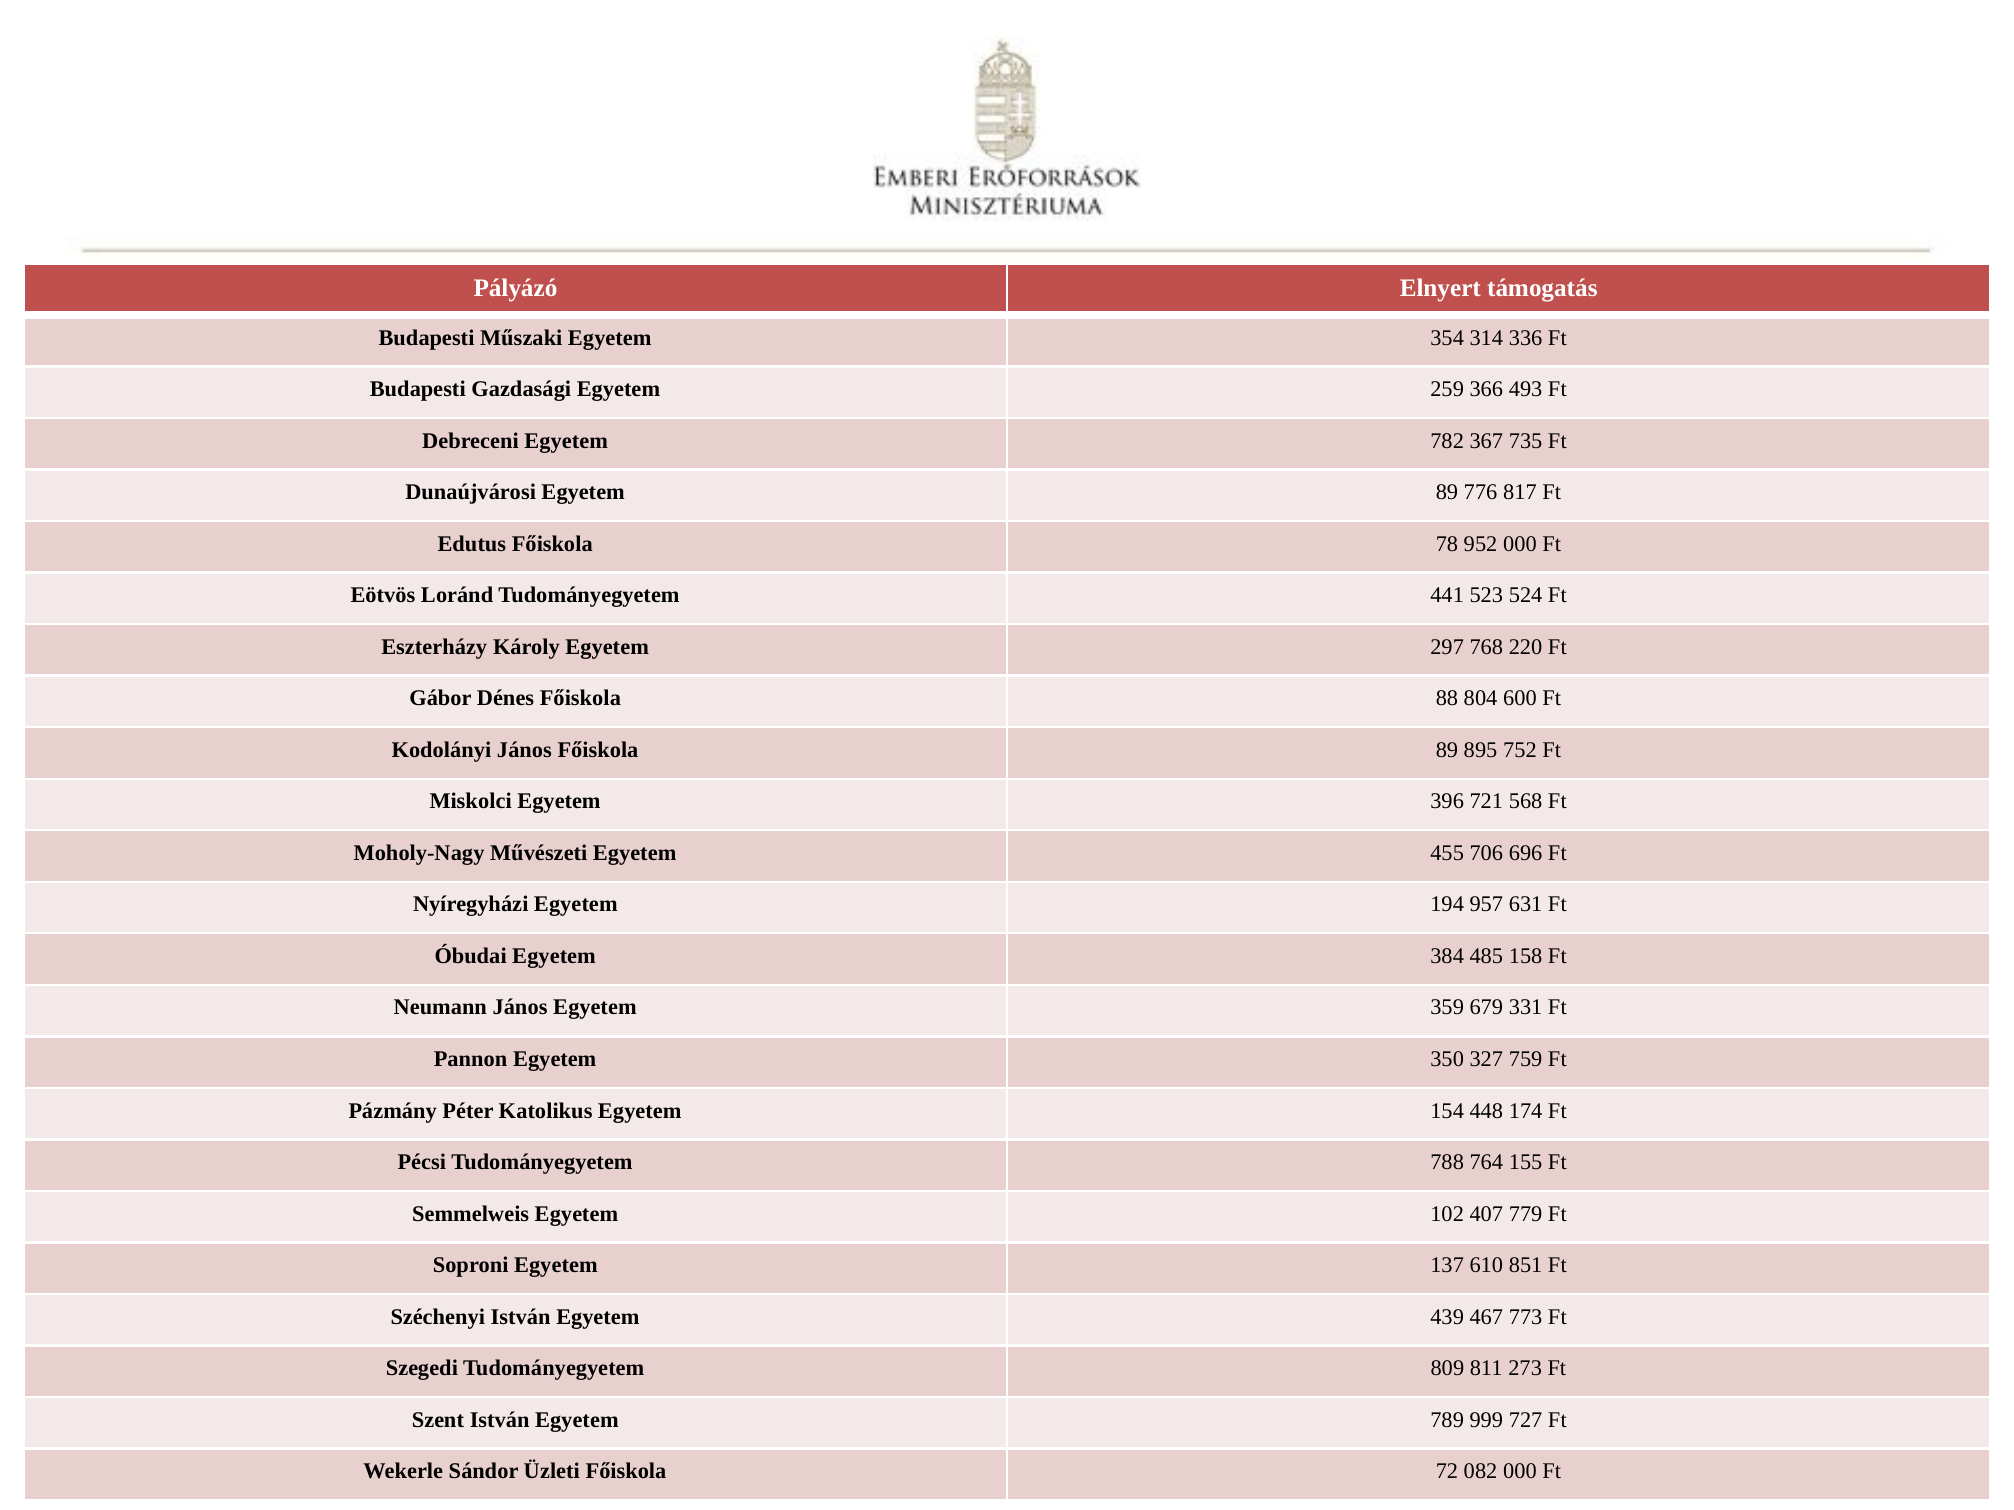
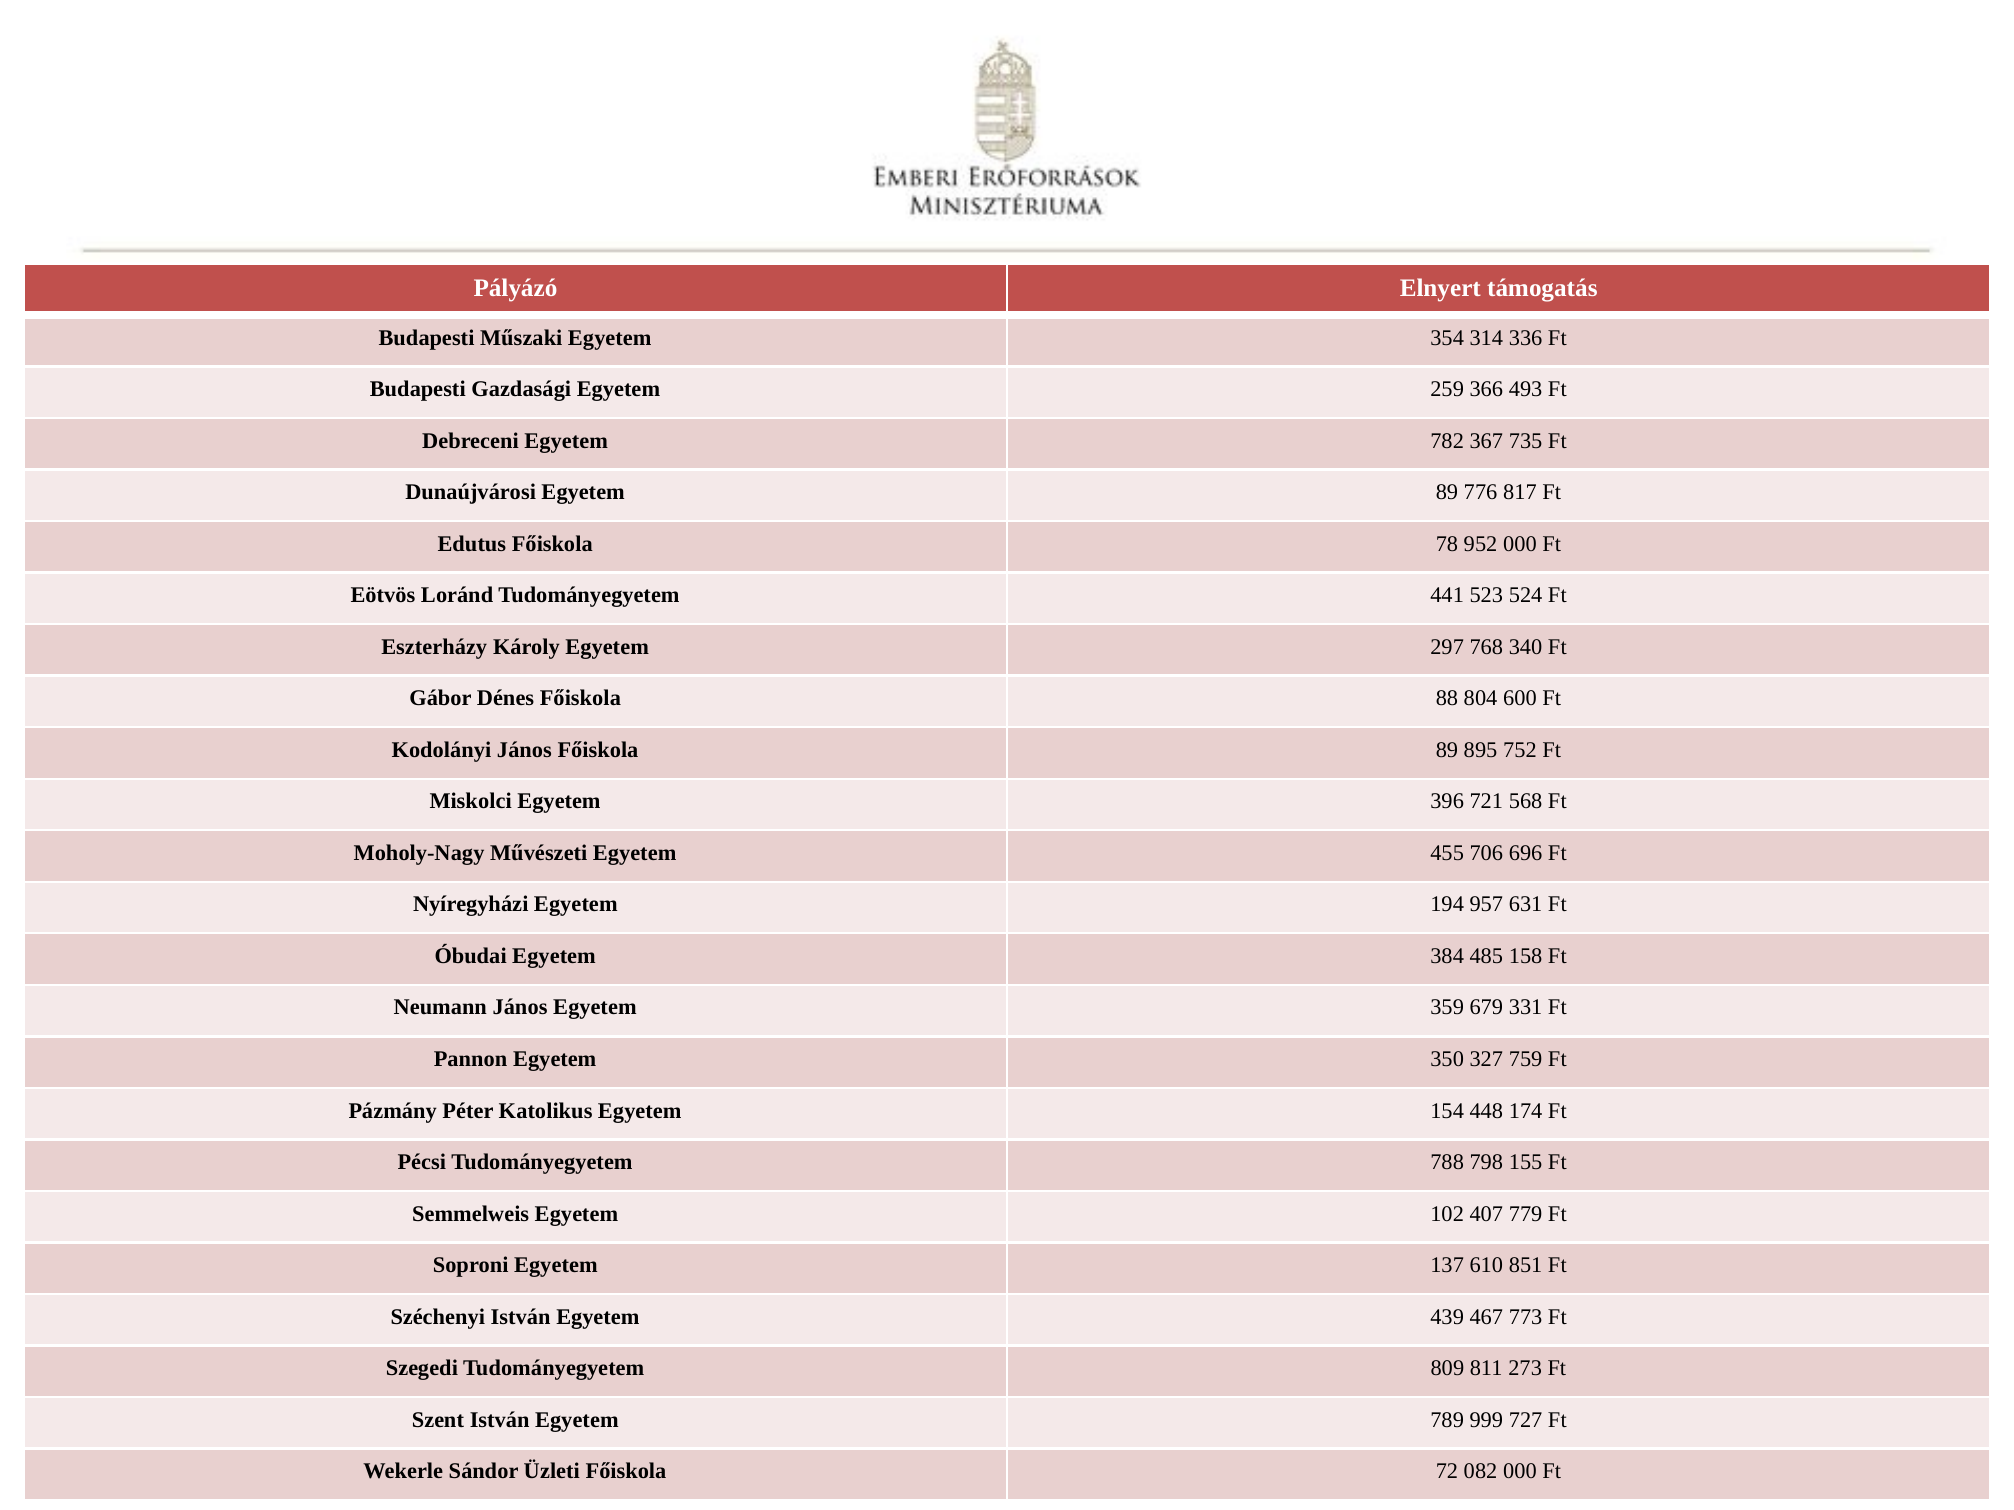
220: 220 -> 340 (1526, 647)
764: 764 -> 798 (1486, 1163)
